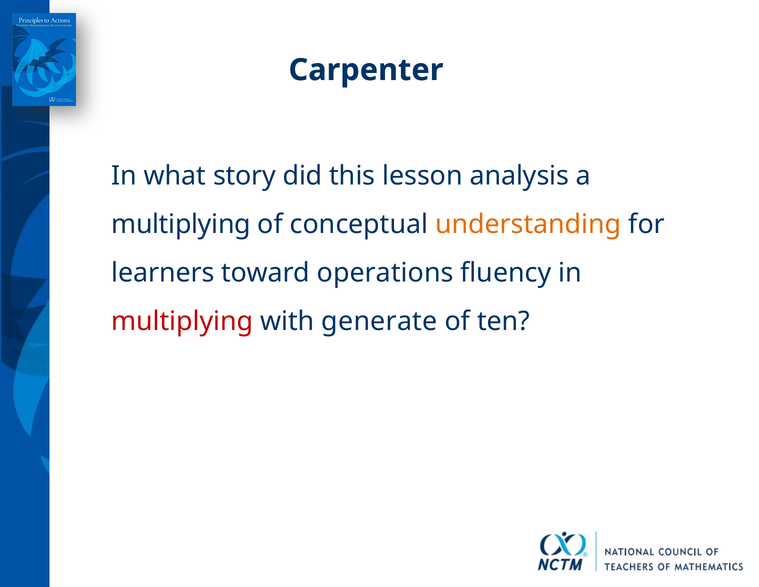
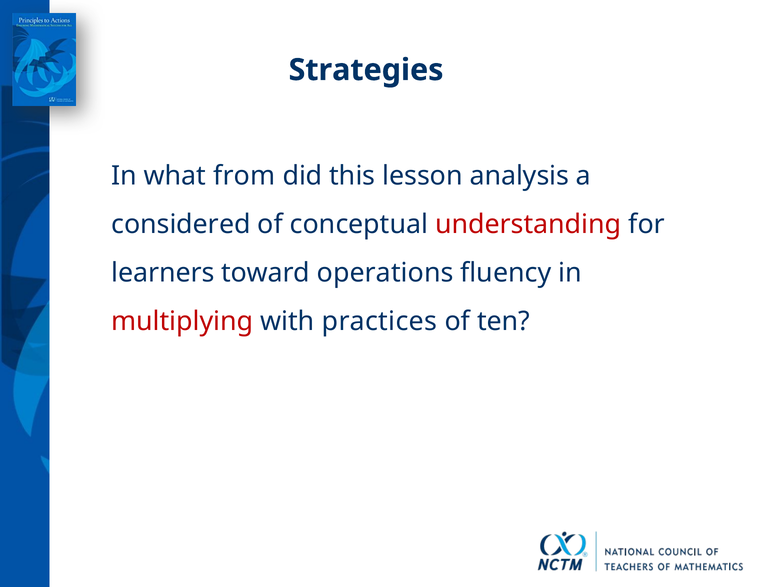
Carpenter: Carpenter -> Strategies (366, 70)
story: story -> from (244, 176)
multiplying: multiplying -> considered (181, 224)
understanding colour: orange -> red (528, 224)
generate: generate -> practices (379, 321)
